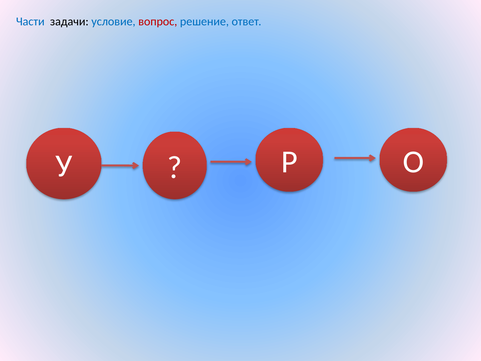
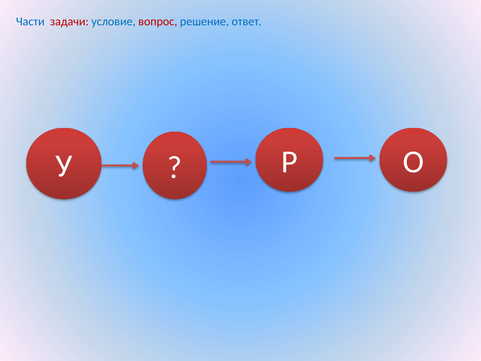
задачи colour: black -> red (69, 22)
